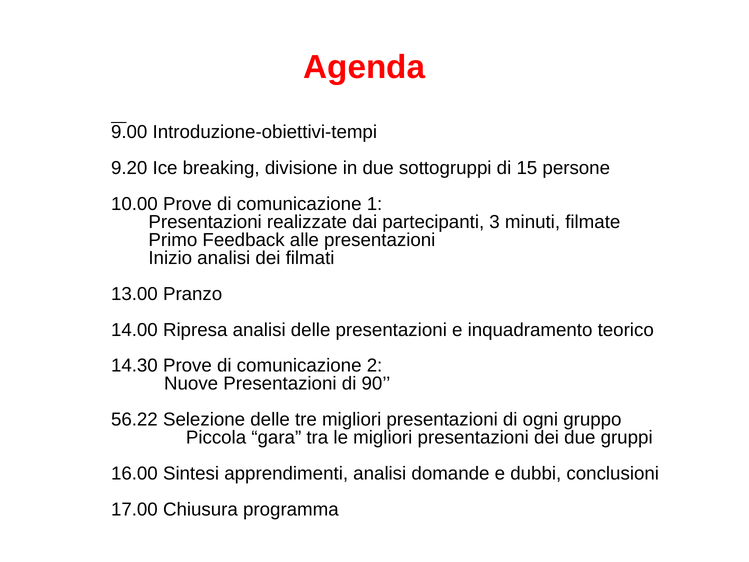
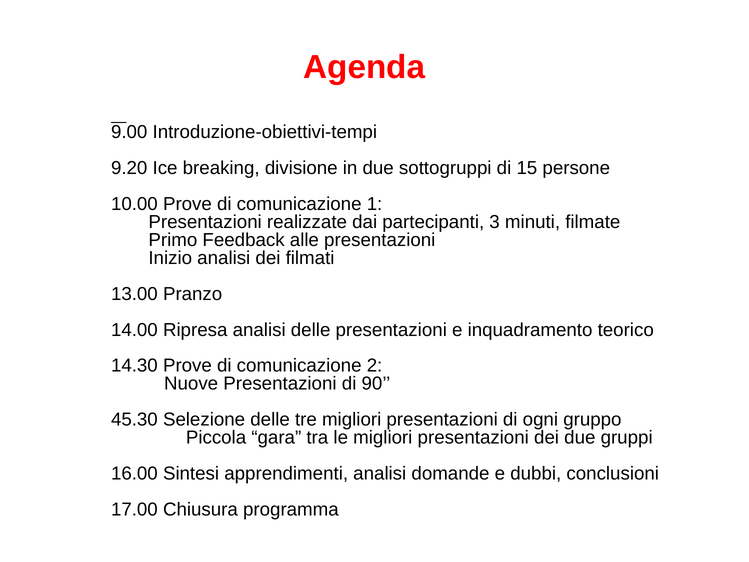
56.22: 56.22 -> 45.30 (134, 420)
